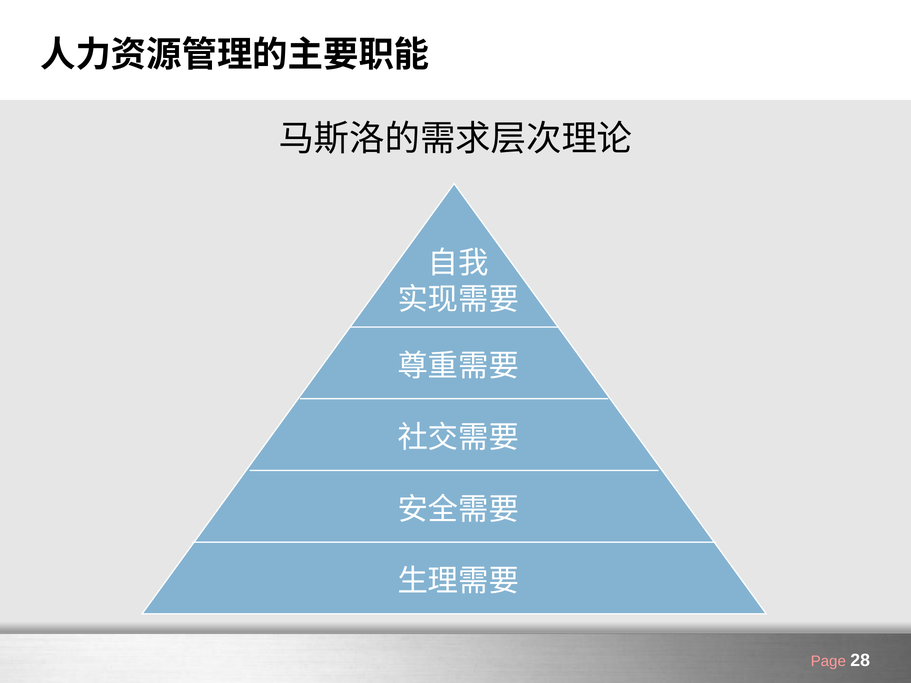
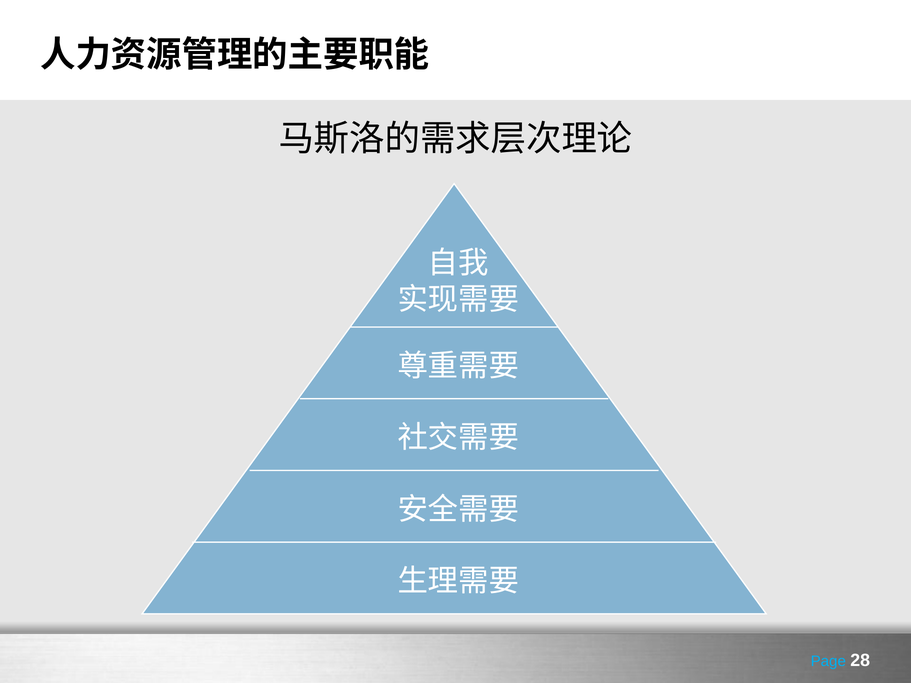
Page colour: pink -> light blue (828, 661)
